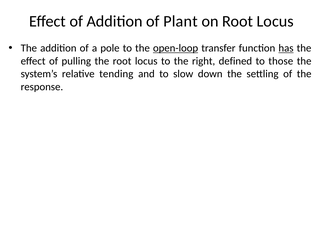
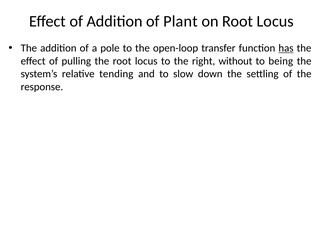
open-loop underline: present -> none (176, 48)
defined: defined -> without (235, 61)
those: those -> being (281, 61)
